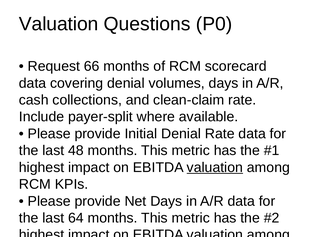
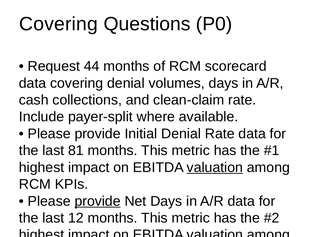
Valuation: Valuation -> Covering (59, 24)
66: 66 -> 44 (92, 66)
48: 48 -> 81 (76, 151)
provide underline: none -> present (98, 201)
64: 64 -> 12 (76, 218)
